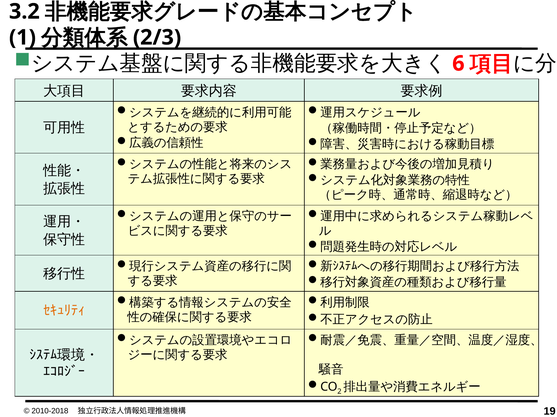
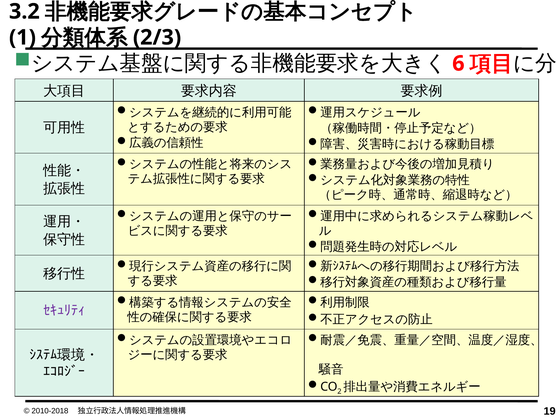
ｾｷｭﾘﾃｨ colour: orange -> purple (64, 311)
